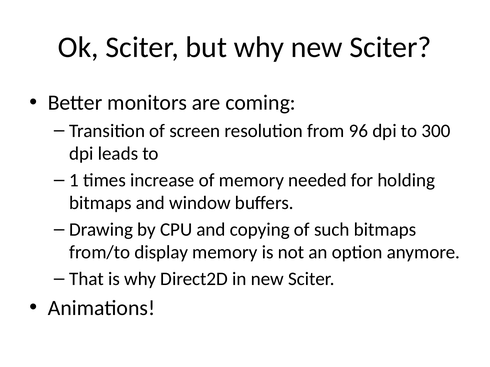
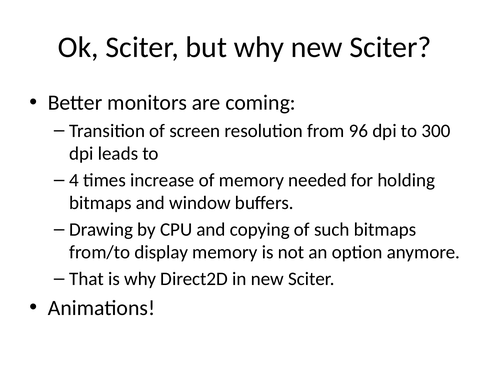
1: 1 -> 4 (74, 180)
